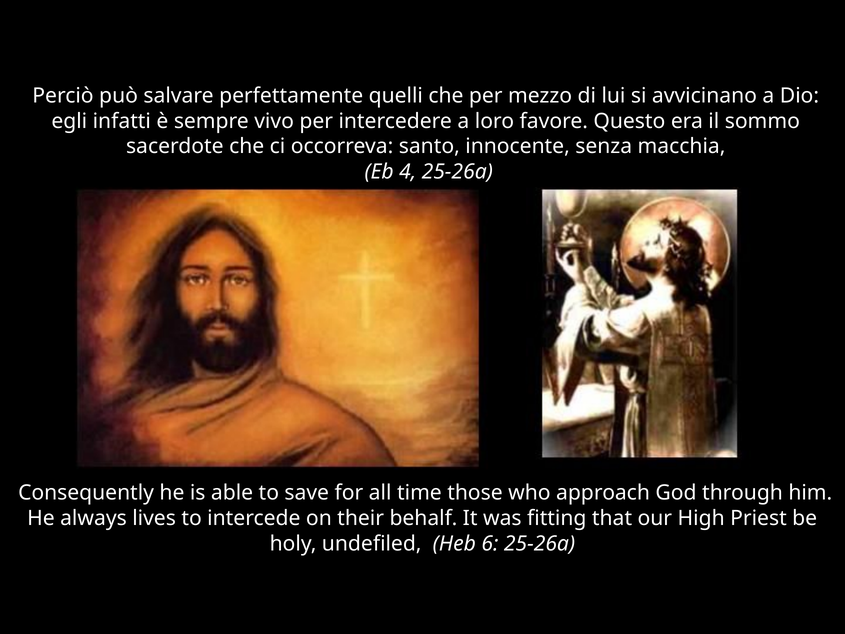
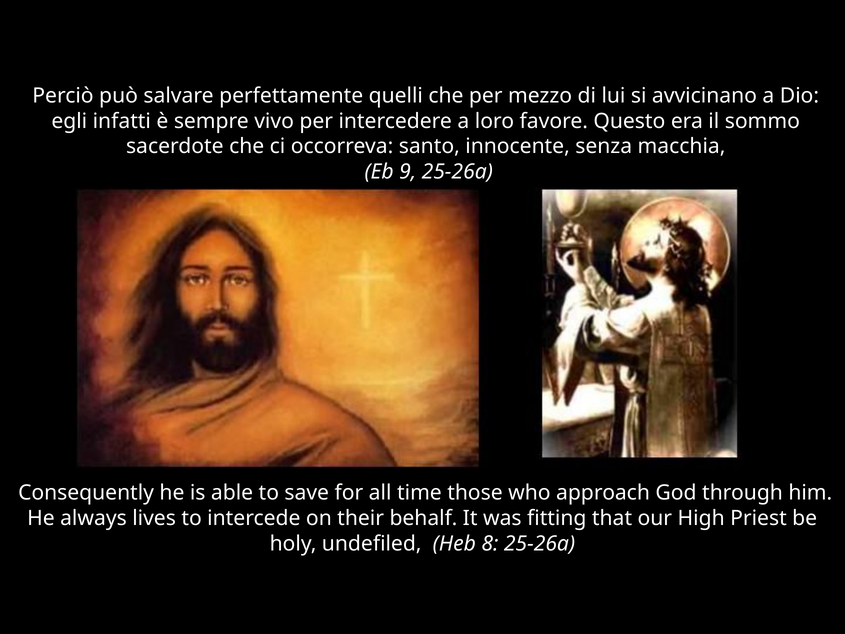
4: 4 -> 9 (408, 172)
6: 6 -> 8 (490, 544)
